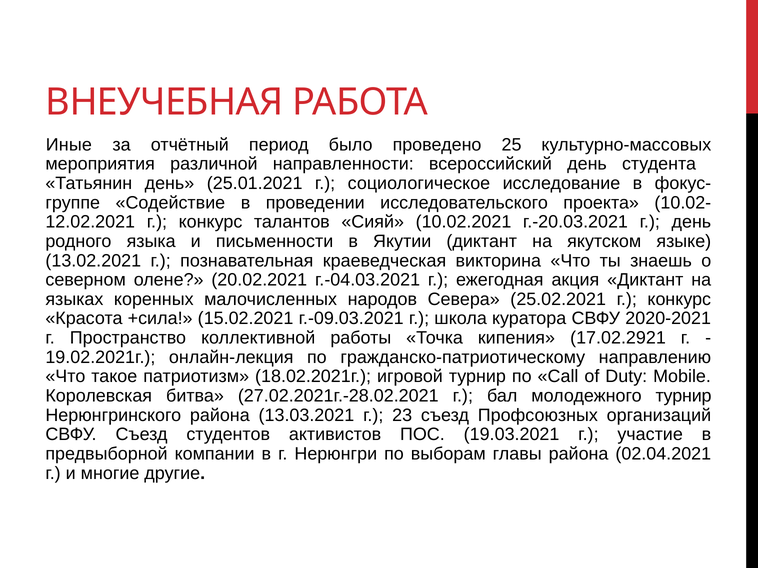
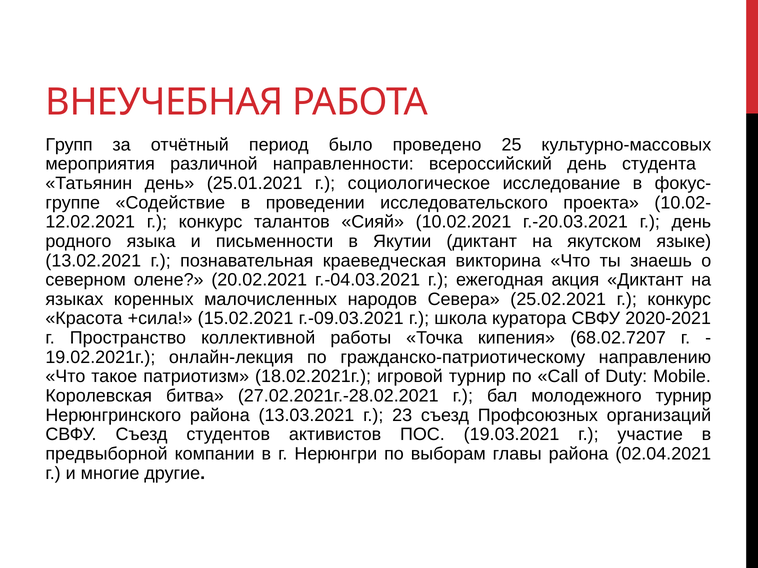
Иные: Иные -> Групп (69, 145)
17.02.2921: 17.02.2921 -> 68.02.7207 (618, 338)
